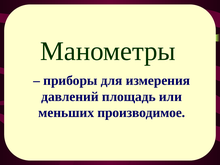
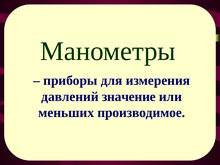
площадь: площадь -> значение (129, 97)
